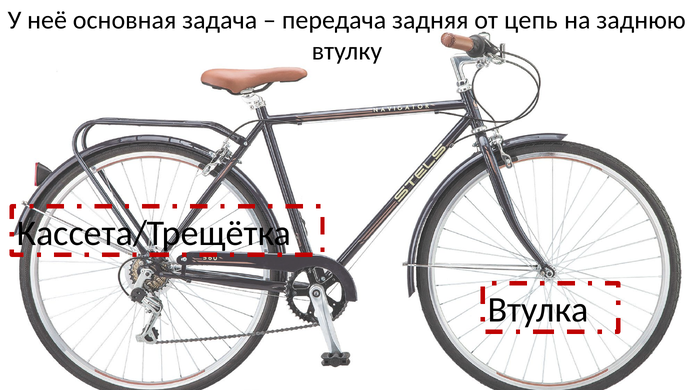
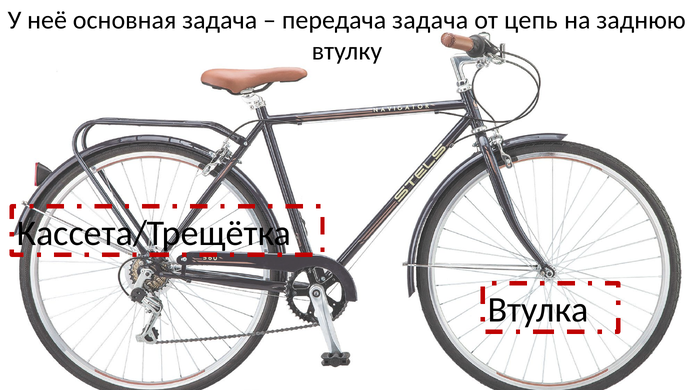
передача задняя: задняя -> задача (430, 20)
